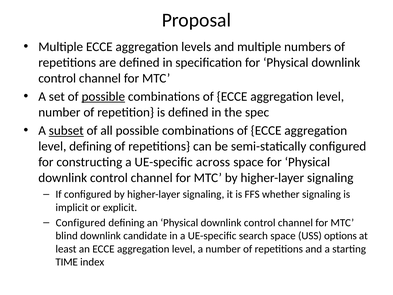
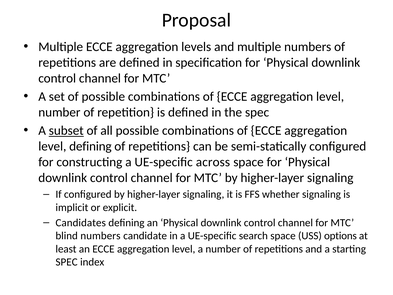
possible underline: present -> none (103, 96)
Configured: Configured -> Candidates (81, 223)
blind downlink: downlink -> numbers (100, 236)
TIME: TIME -> SPEC (67, 262)
